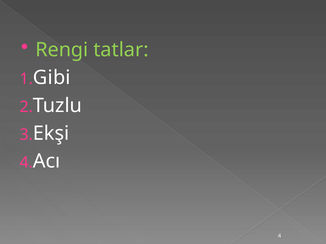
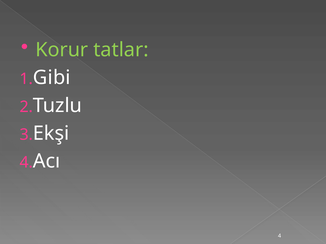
Rengi: Rengi -> Korur (62, 50)
